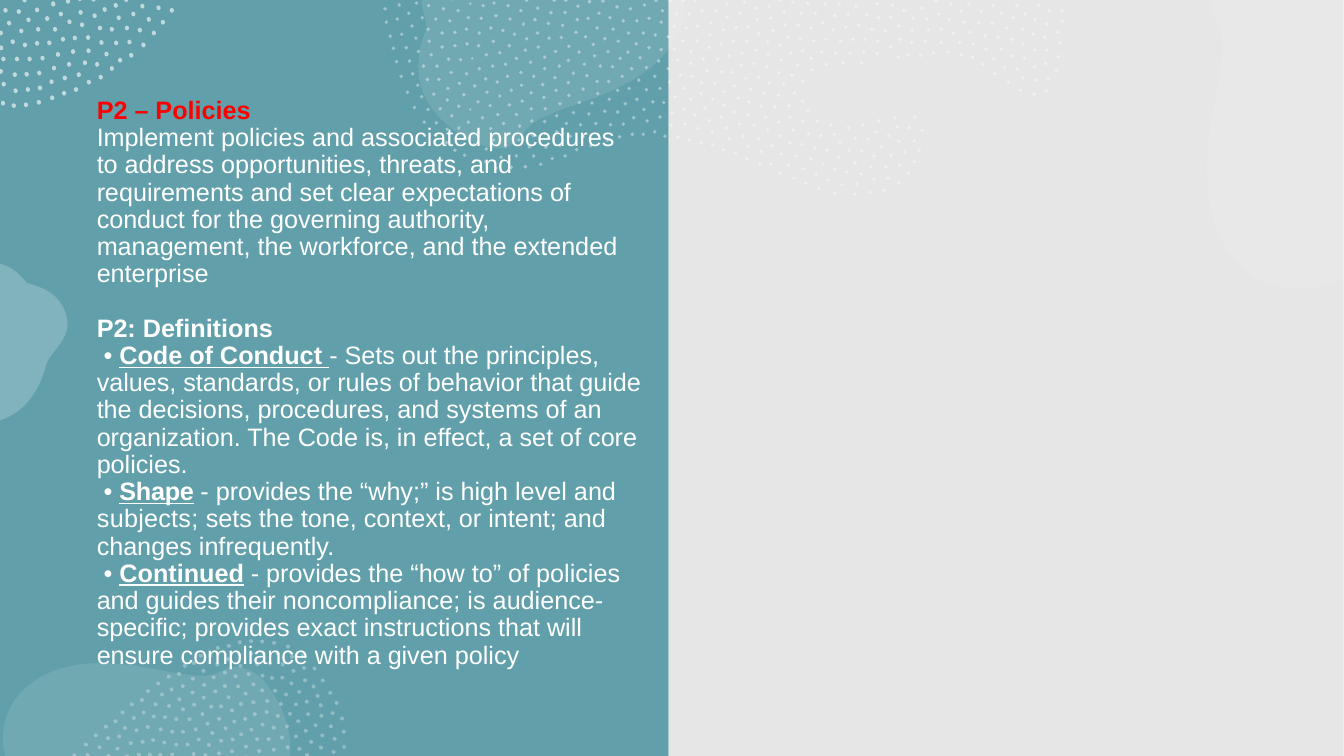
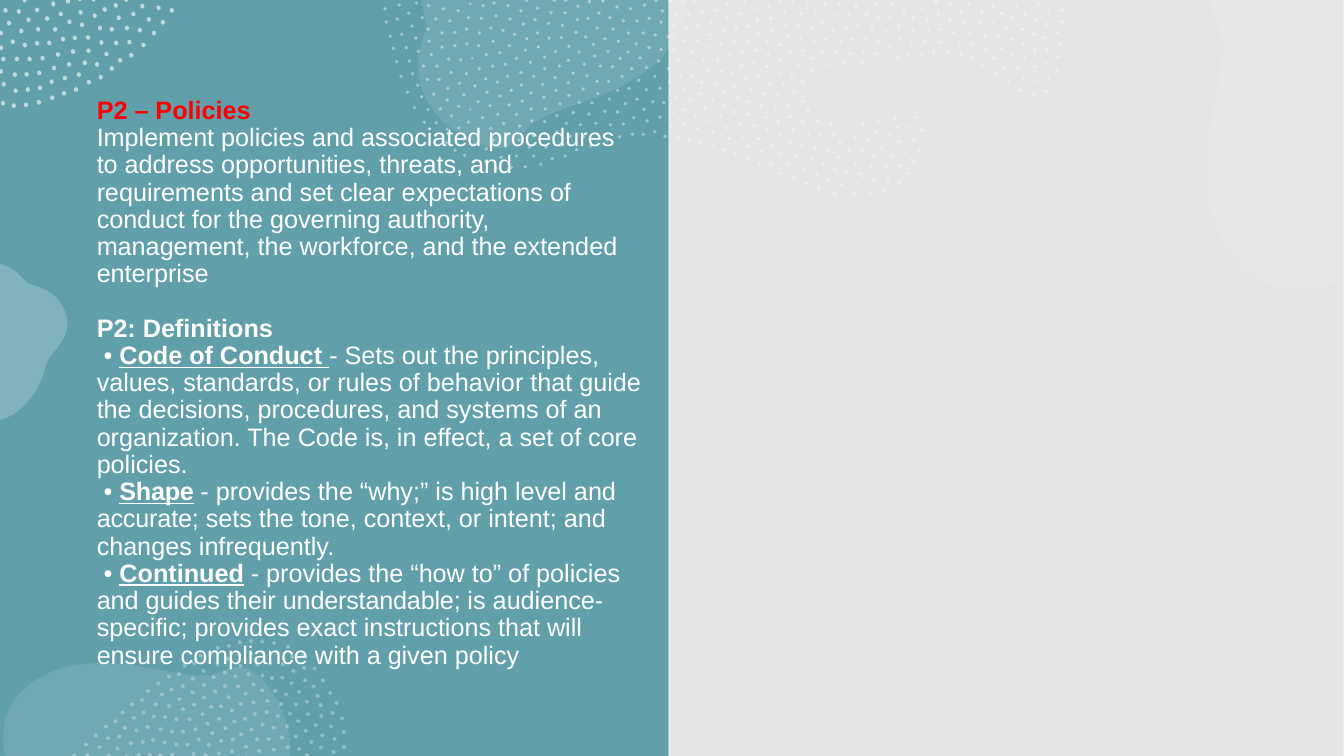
subjects: subjects -> accurate (148, 520)
noncompliance: noncompliance -> understandable (372, 601)
